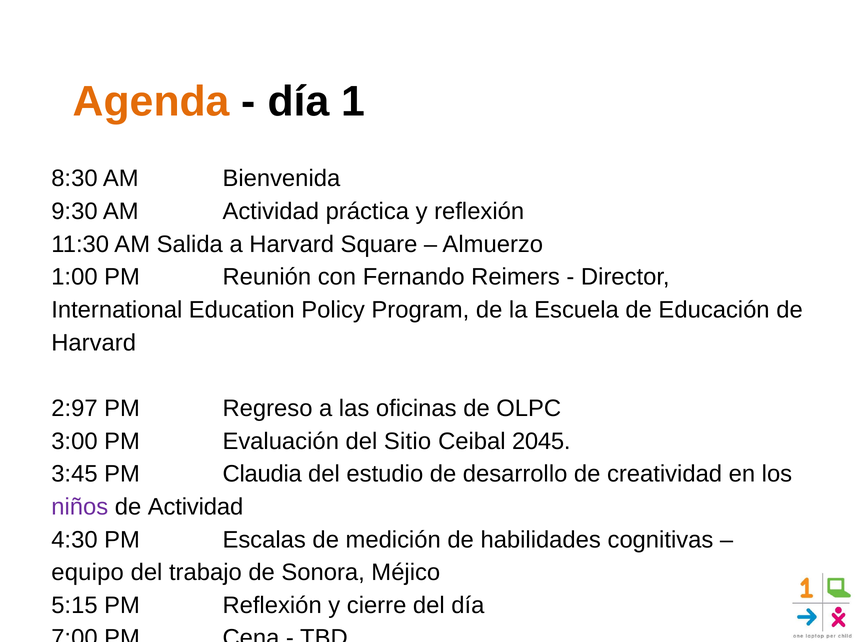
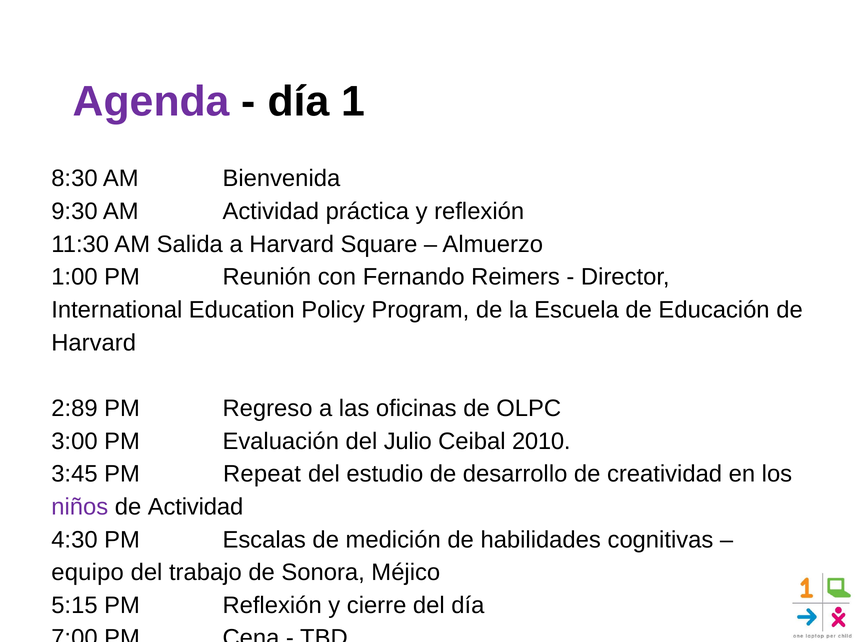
Agenda colour: orange -> purple (151, 101)
2:97: 2:97 -> 2:89 (74, 408)
Sitio: Sitio -> Julio (408, 441)
2045: 2045 -> 2010 (541, 441)
Claudia: Claudia -> Repeat (262, 474)
